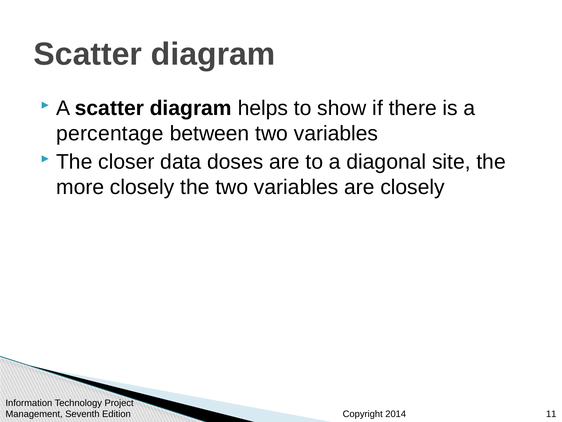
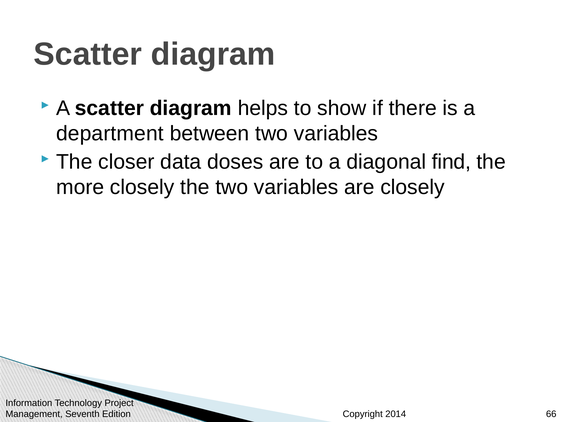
percentage: percentage -> department (110, 133)
site: site -> find (451, 162)
11: 11 -> 66 (551, 414)
